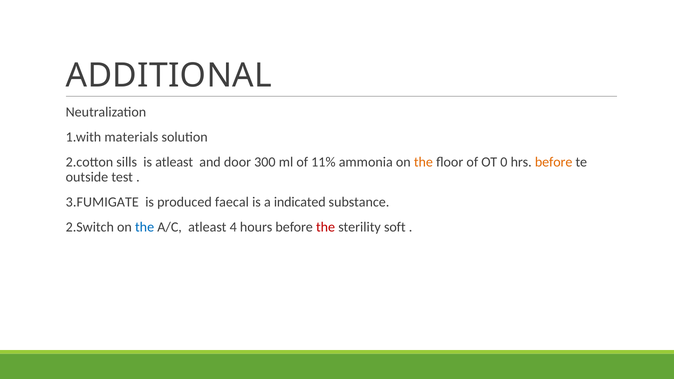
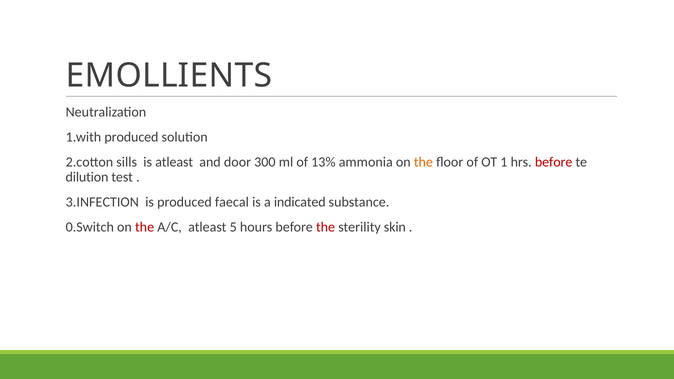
ADDITIONAL: ADDITIONAL -> EMOLLIENTS (169, 76)
1.with materials: materials -> produced (131, 137)
11%: 11% -> 13% (323, 162)
0: 0 -> 1 (504, 162)
before colour: orange -> red (554, 162)
outside: outside -> dilution (87, 177)
3.FUMIGATE: 3.FUMIGATE -> 3.INFECTION (102, 202)
2.Switch: 2.Switch -> 0.Switch (90, 227)
the colour: blue -> red (145, 227)
4: 4 -> 5 (233, 227)
soft: soft -> skin (395, 227)
